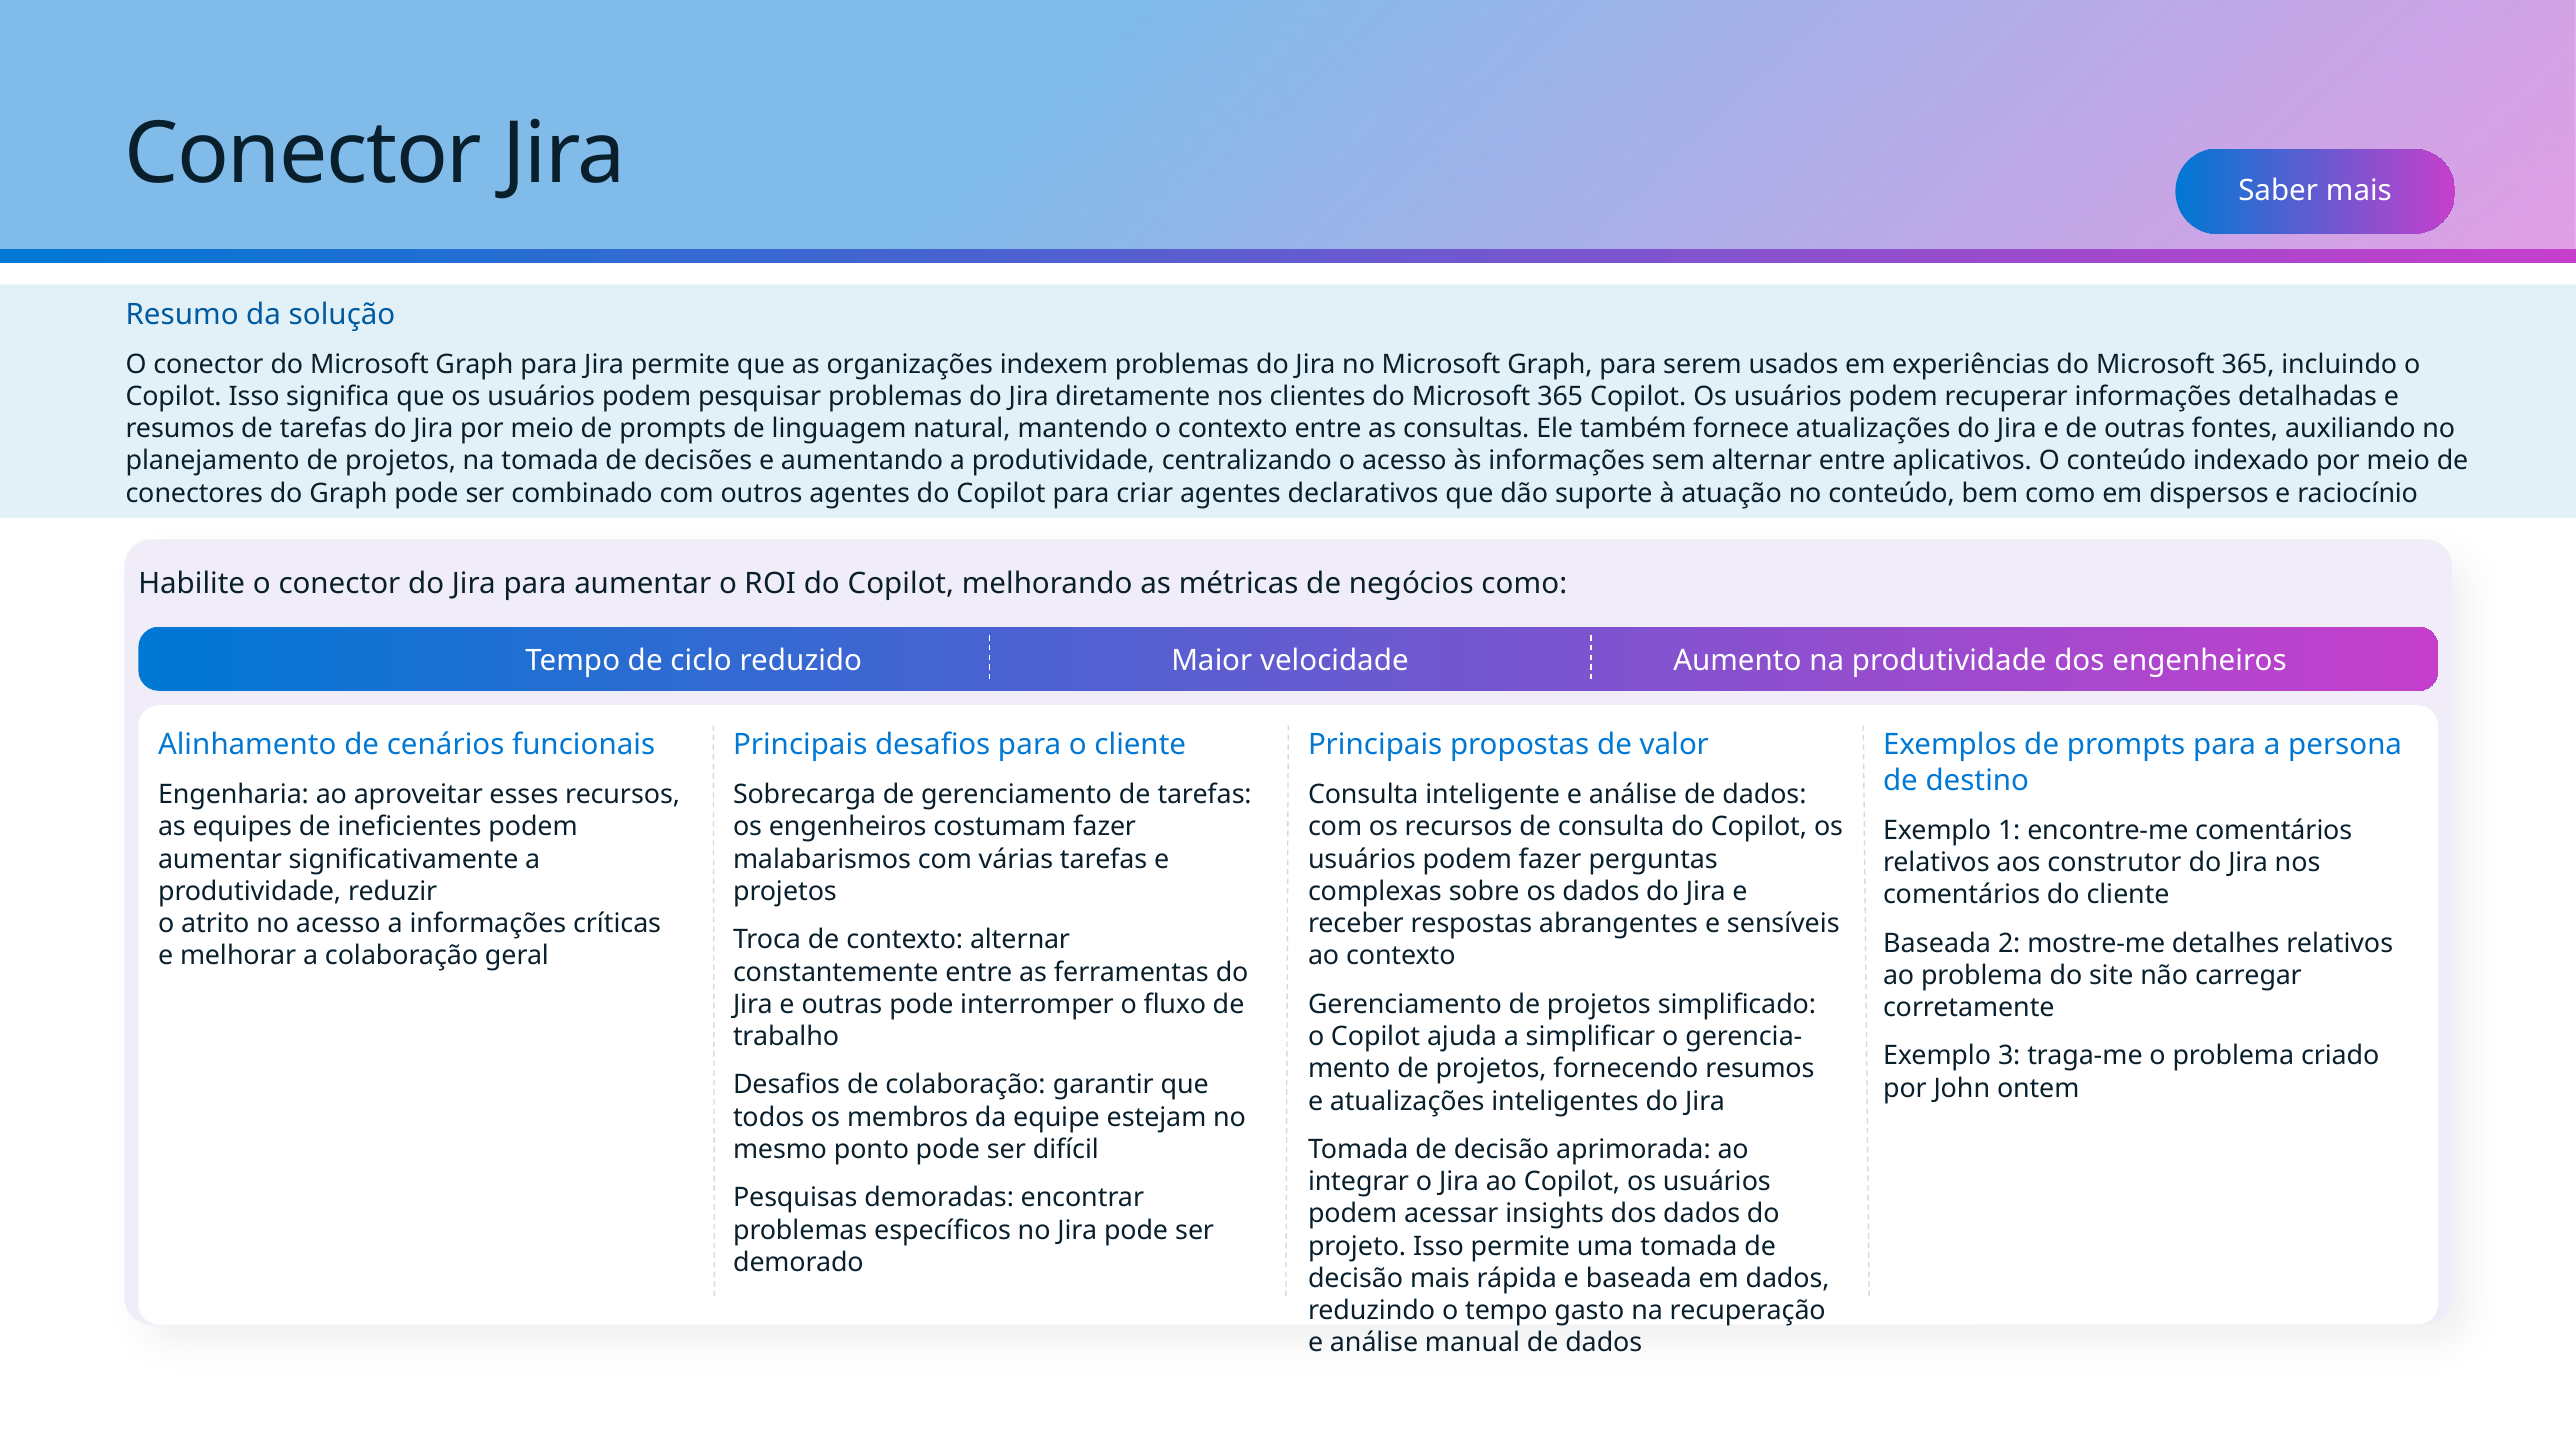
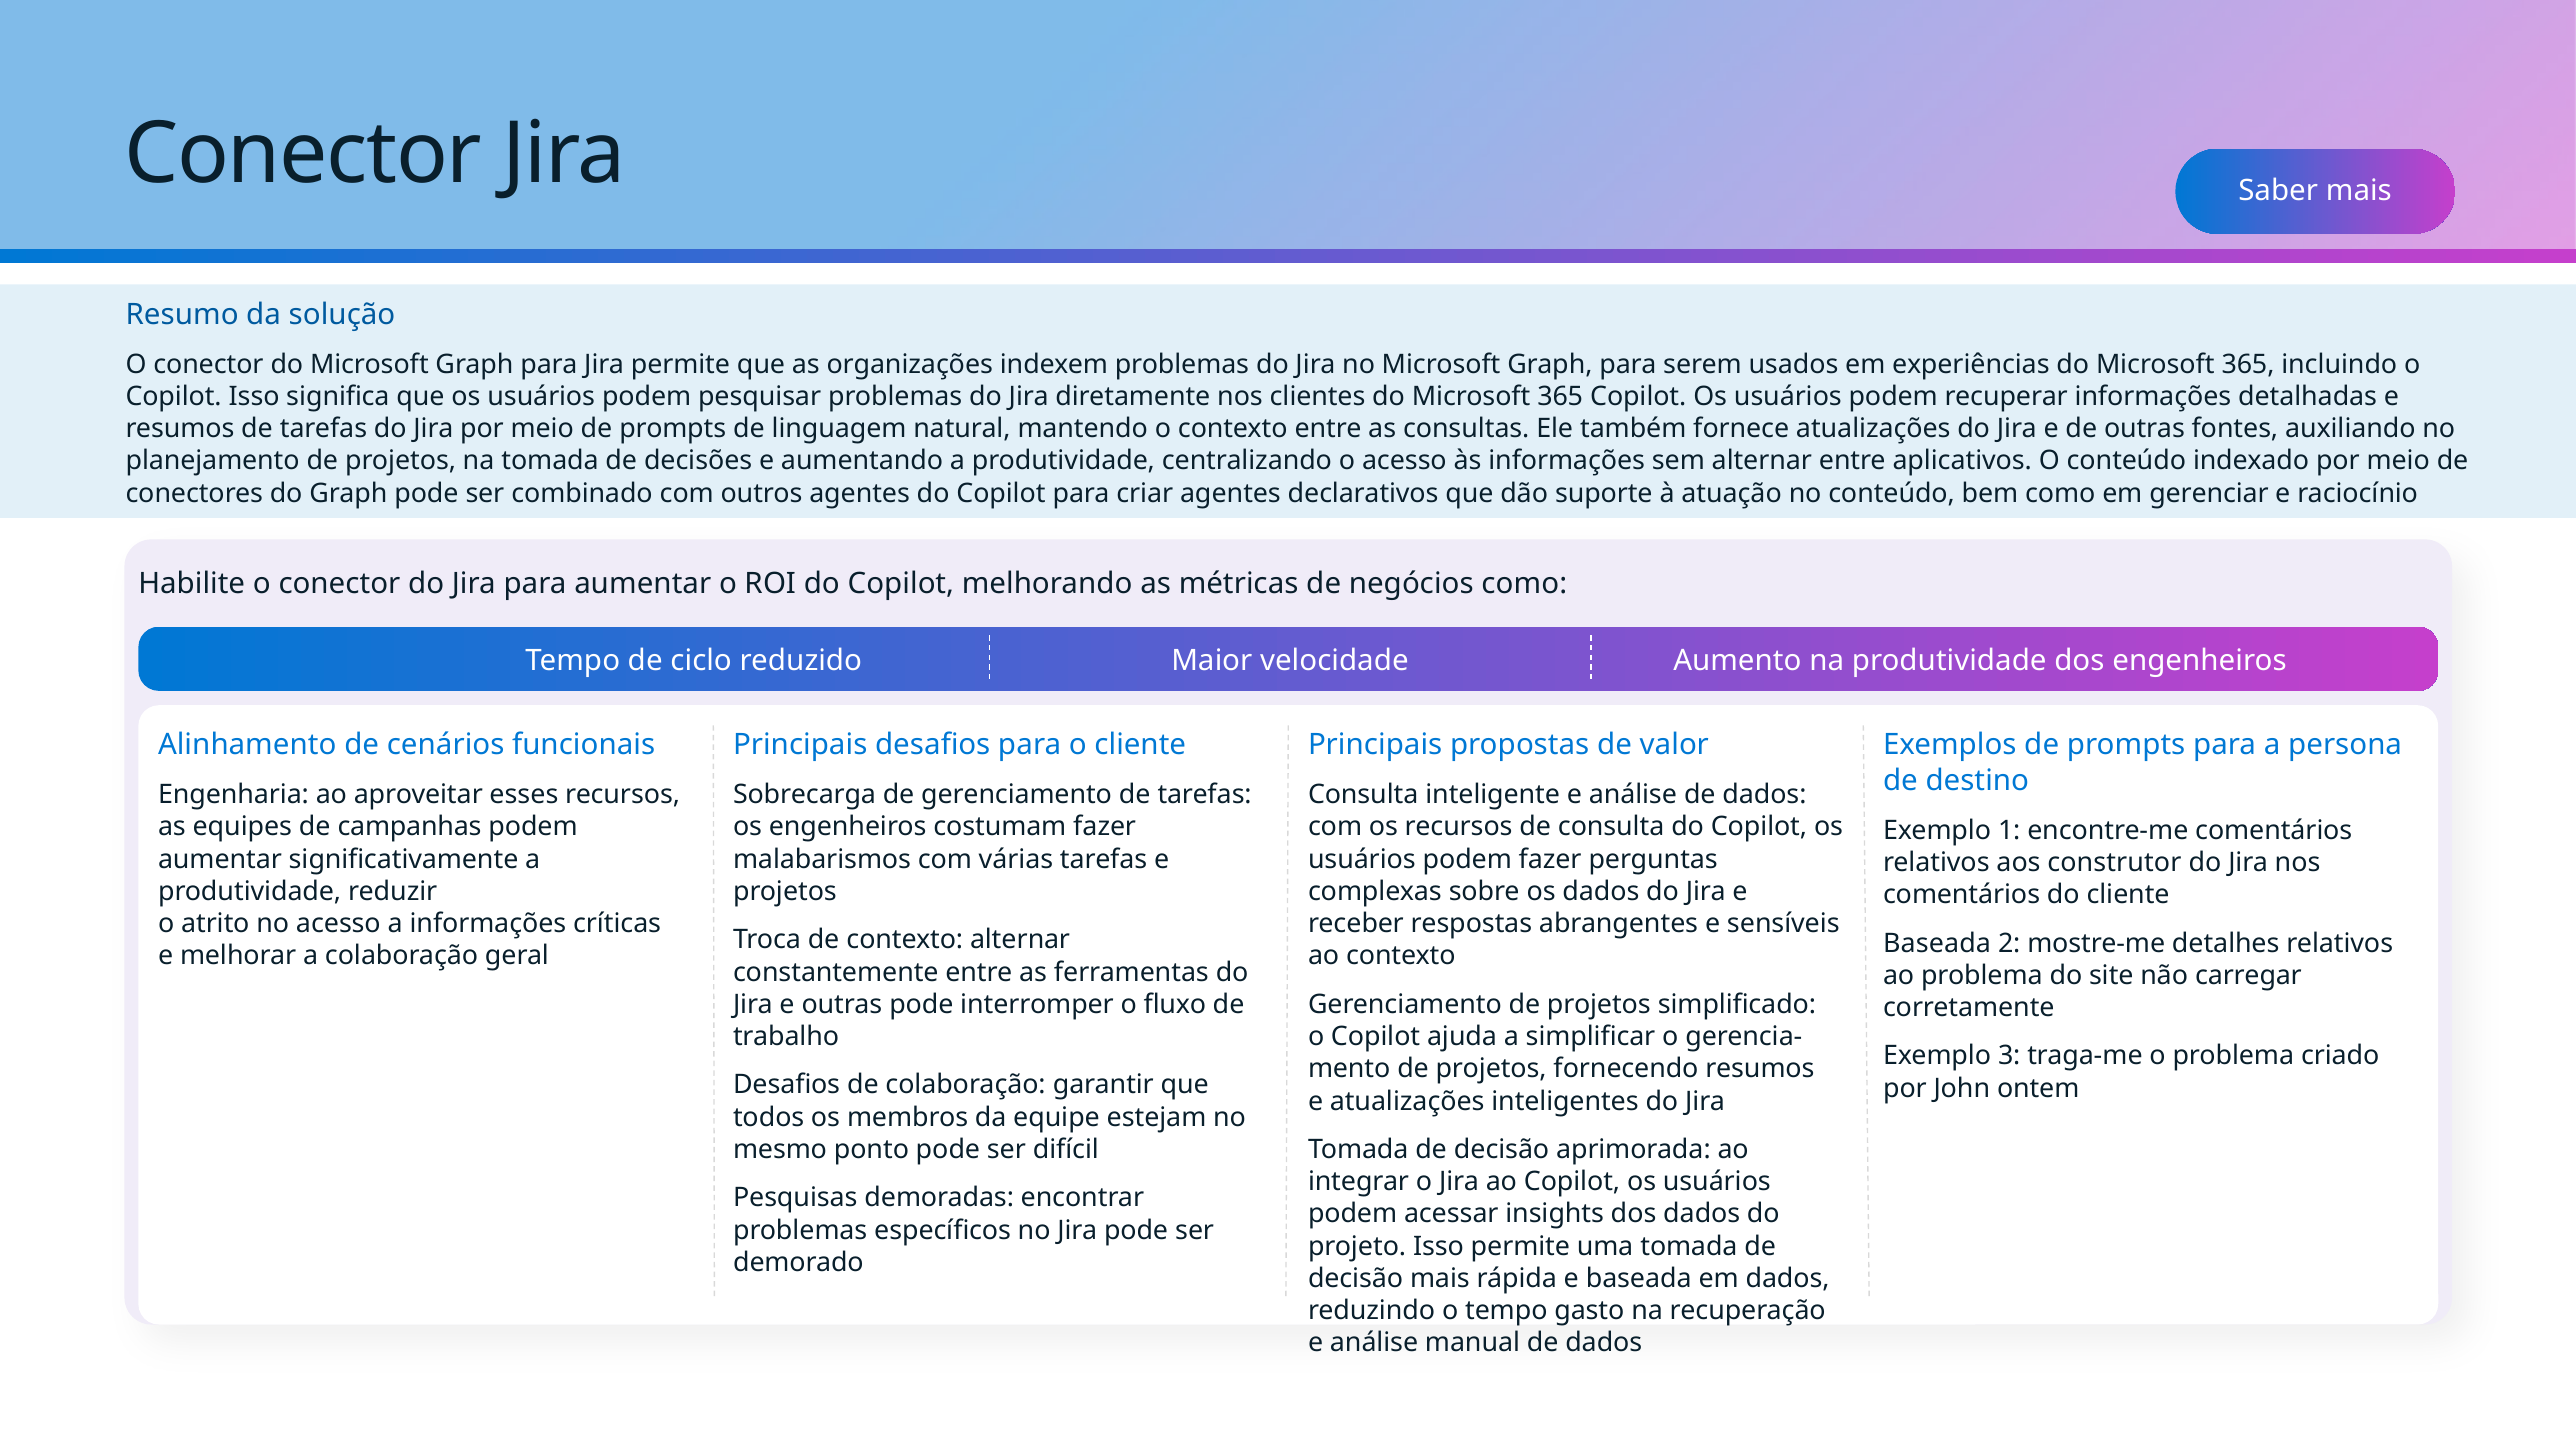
dispersos: dispersos -> gerenciar (2209, 493)
ineficientes: ineficientes -> campanhas (410, 827)
